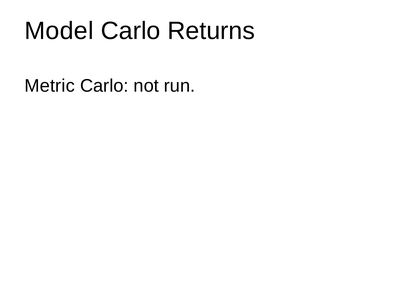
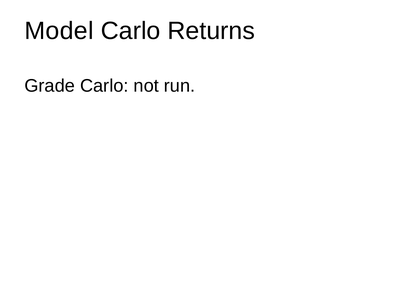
Metric: Metric -> Grade (50, 86)
